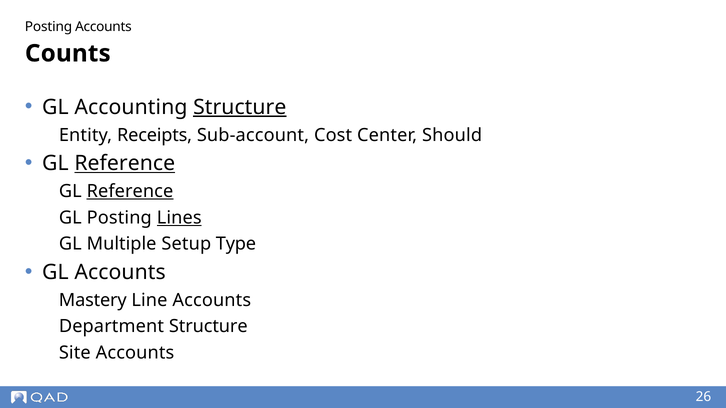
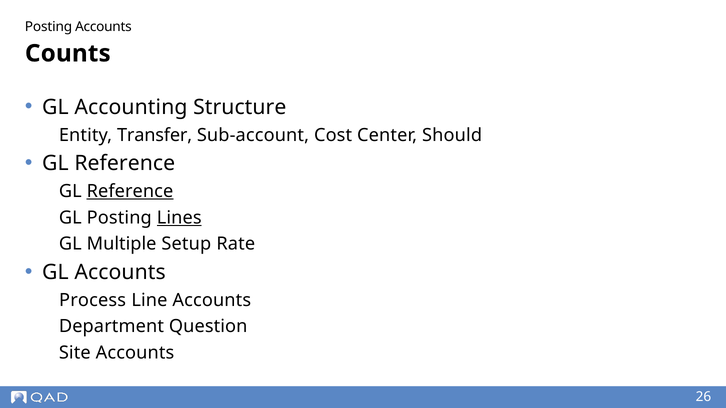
Structure underline: present -> none (240, 107)
Receipts: Receipts -> Transfer (155, 135)
Reference underline: present -> none (125, 163)
Type: Type -> Rate (236, 244)
Mastery: Mastery -> Process (93, 300)
Department Structure: Structure -> Question (208, 327)
